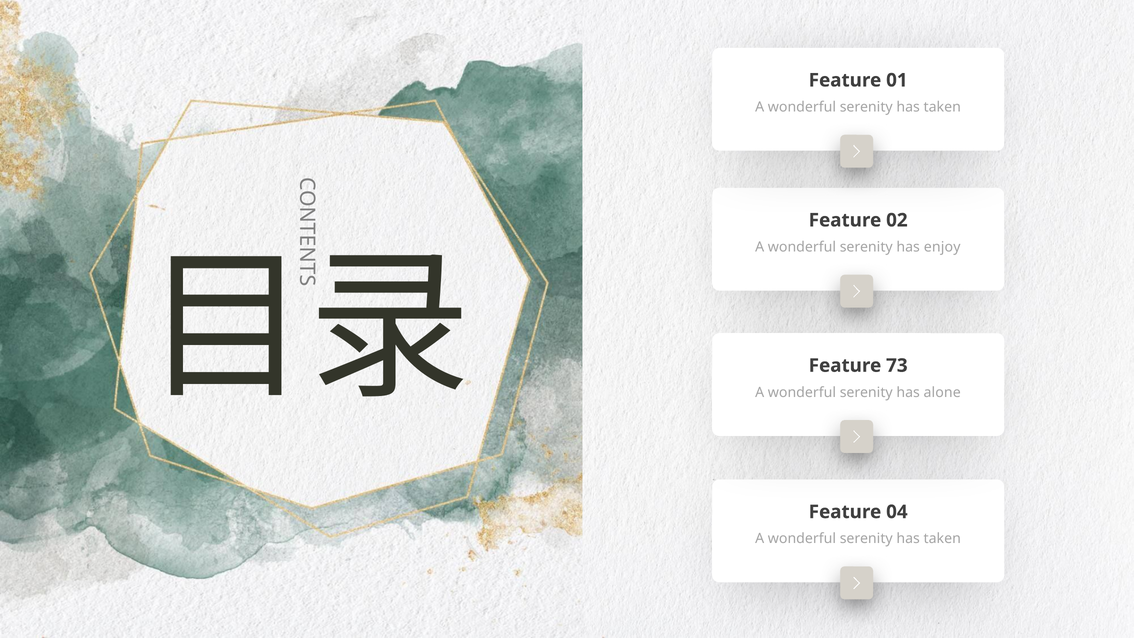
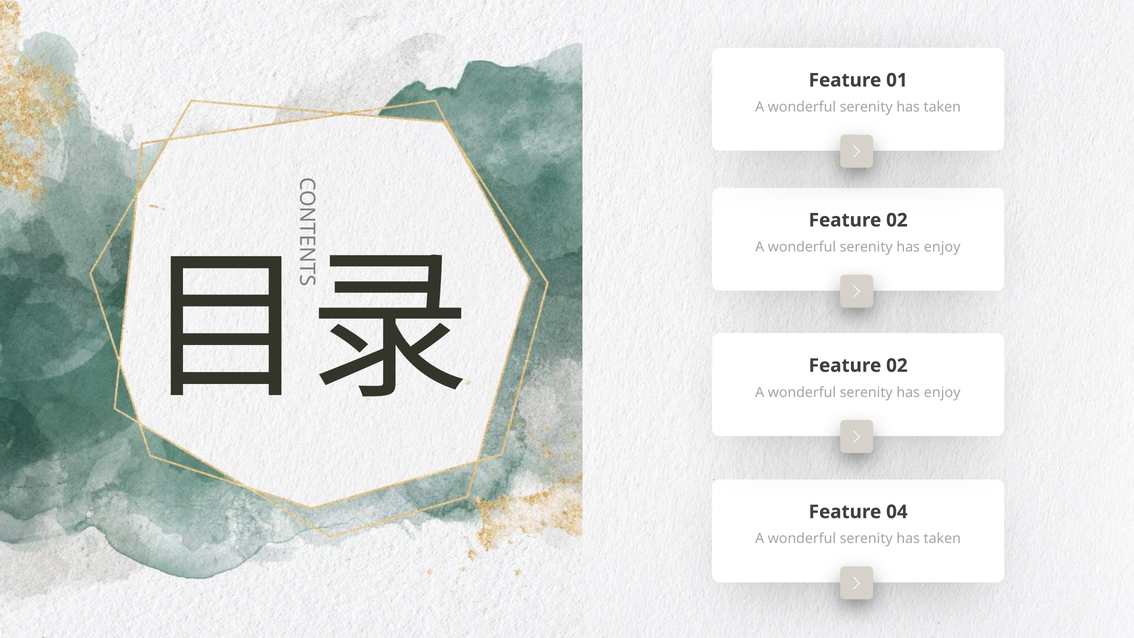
73: 73 -> 02 (897, 366)
alone: alone -> enjoy (942, 392)
